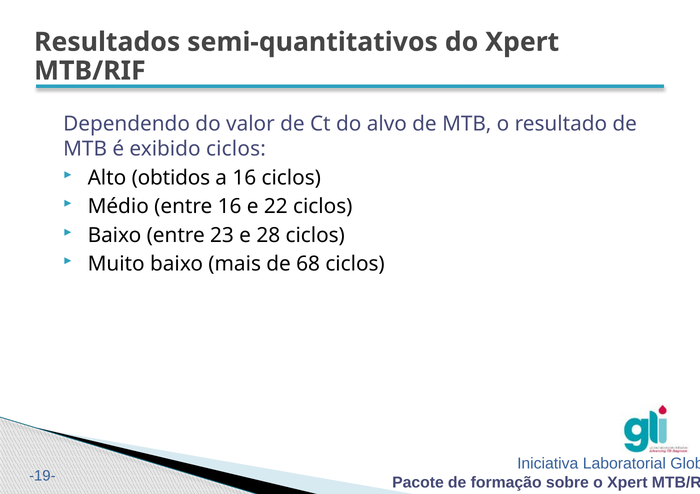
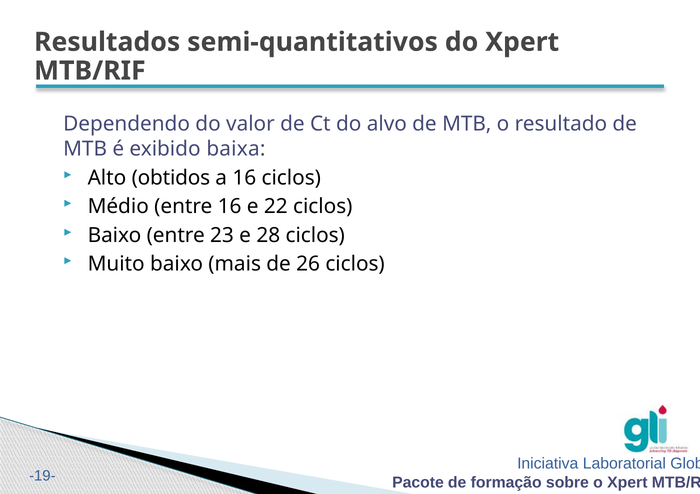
exibido ciclos: ciclos -> baixa (236, 149)
68: 68 -> 26 (308, 264)
